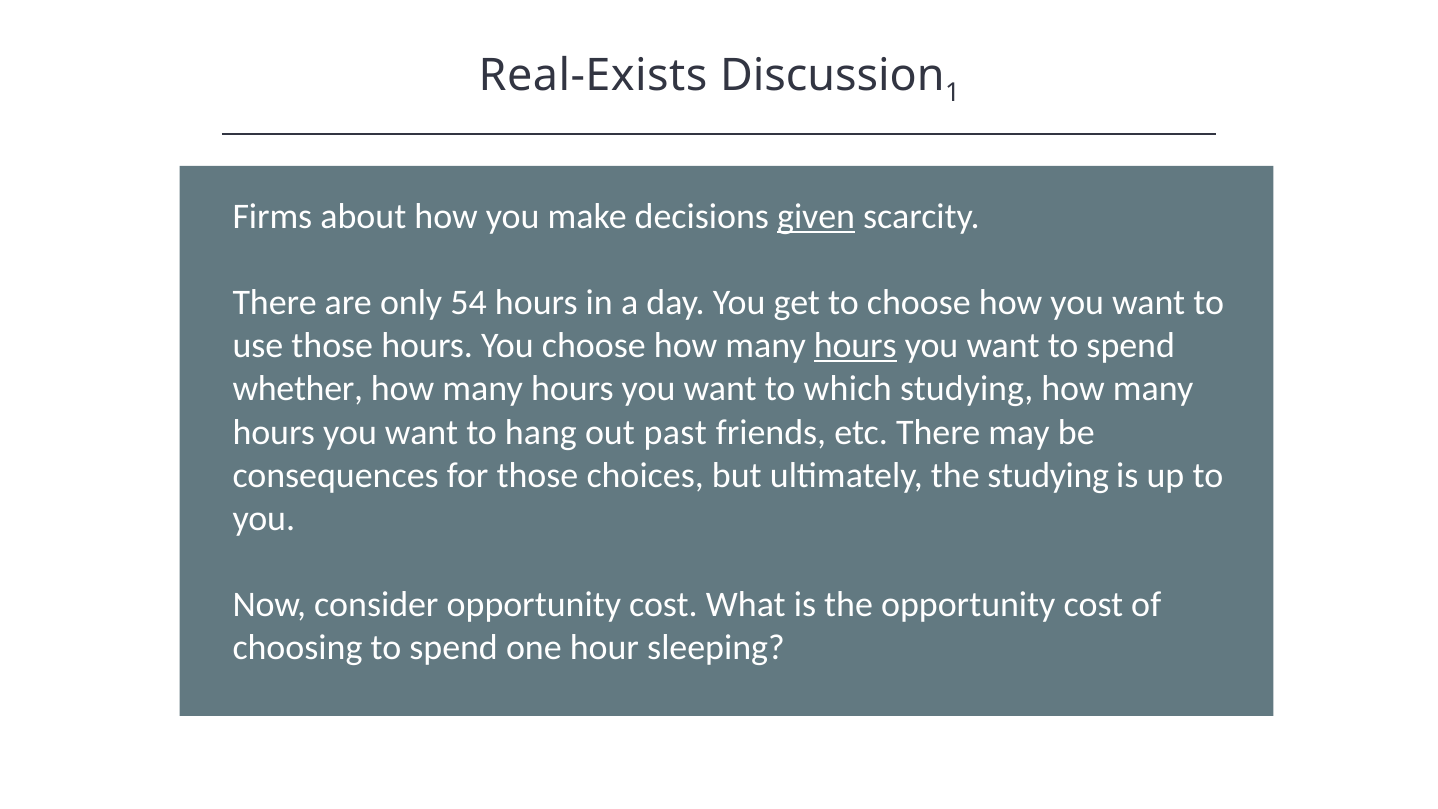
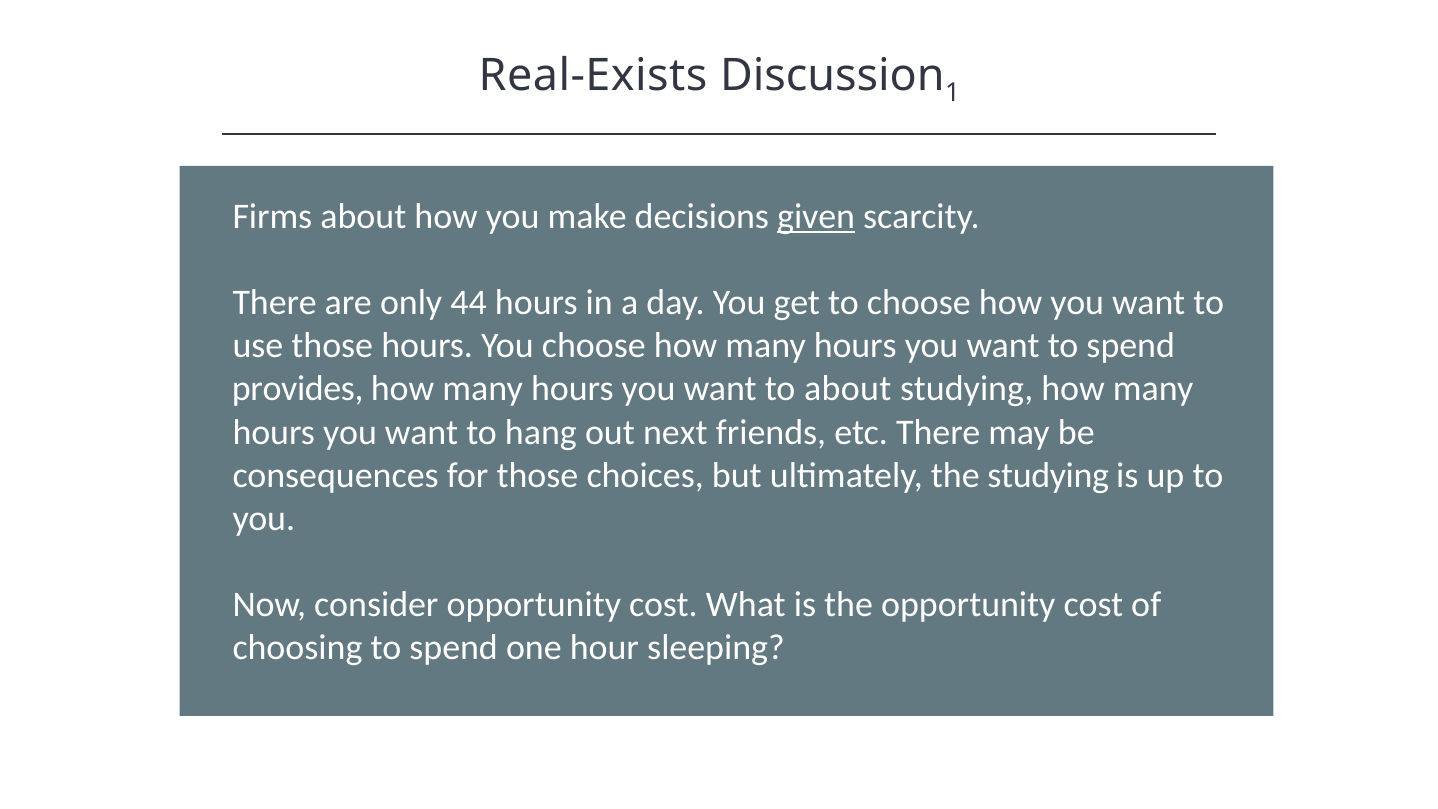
54: 54 -> 44 (469, 303)
hours underline: present -> none (855, 346)
whether: whether -> provides (298, 389)
to which: which -> about (848, 389)
past: past -> next (675, 432)
